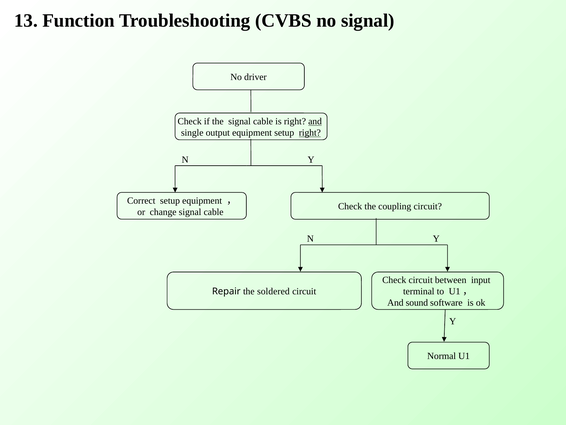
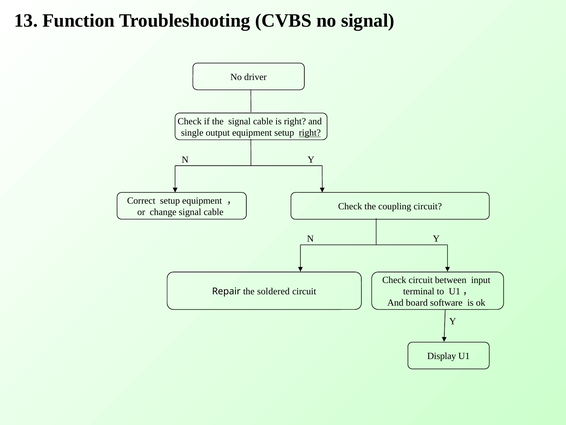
and underline: present -> none (315, 121)
sound: sound -> board (417, 302)
Normal: Normal -> Display (442, 356)
